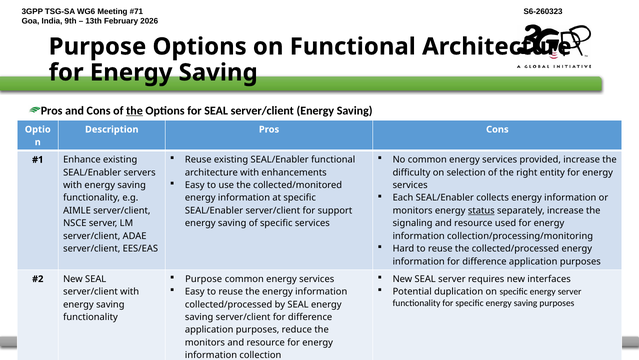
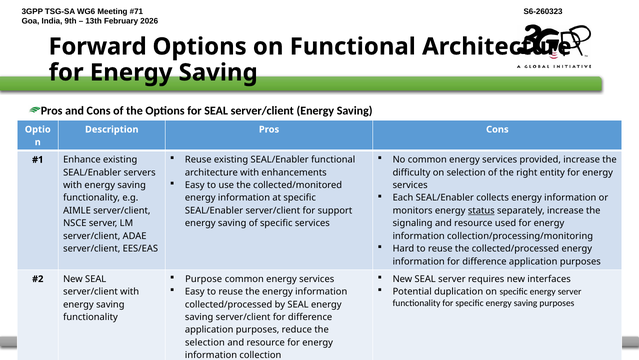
Purpose: Purpose -> Forward (98, 47)
the underline: present -> none (134, 110)
monitors: monitors -> selection (205, 342)
